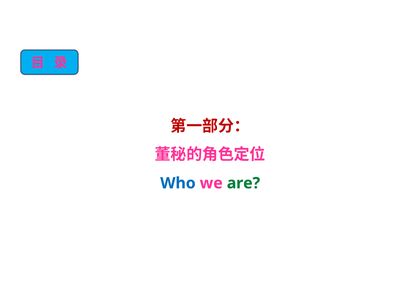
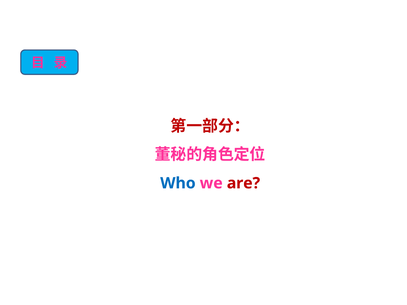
are colour: green -> red (243, 183)
